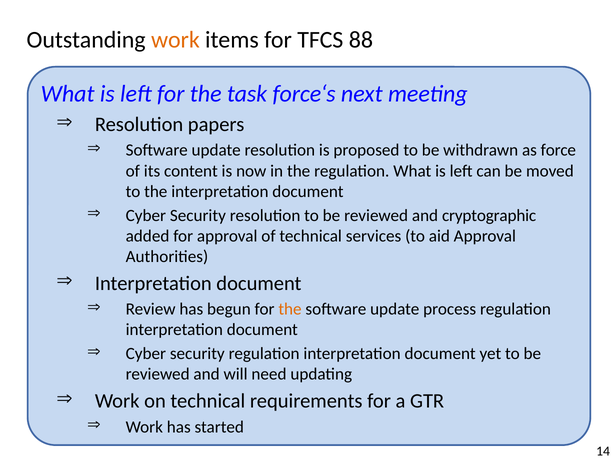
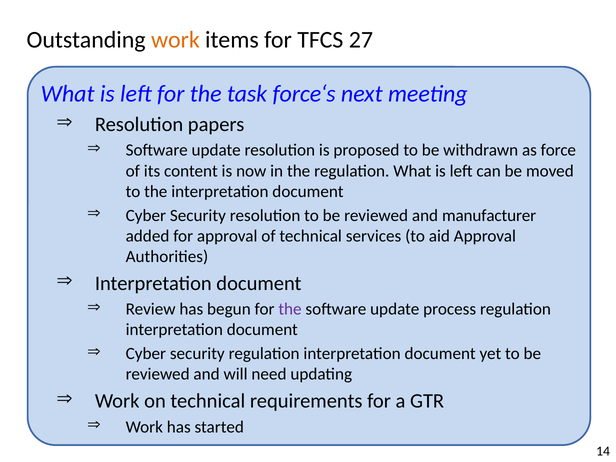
88: 88 -> 27 (361, 40)
cryptographic: cryptographic -> manufacturer (489, 215)
the colour: orange -> purple (290, 309)
